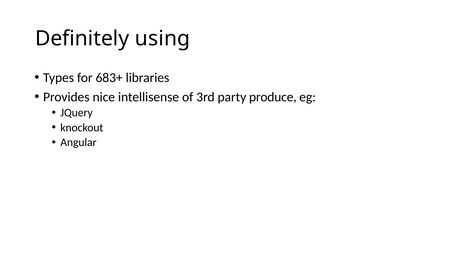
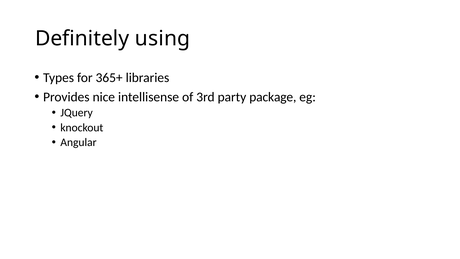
683+: 683+ -> 365+ (109, 78)
produce: produce -> package (273, 97)
